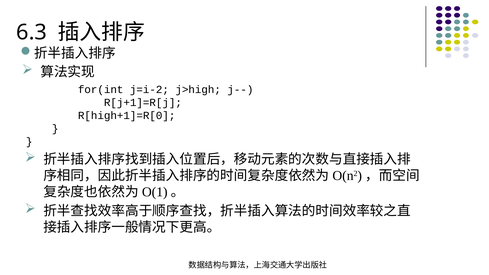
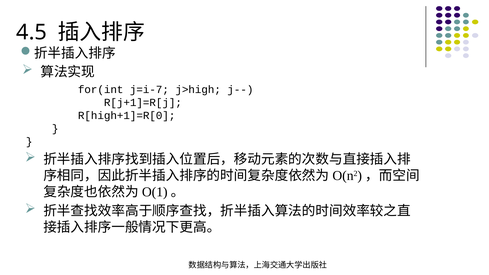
6.3: 6.3 -> 4.5 (32, 32)
j=i-2: j=i-2 -> j=i-7 (149, 90)
